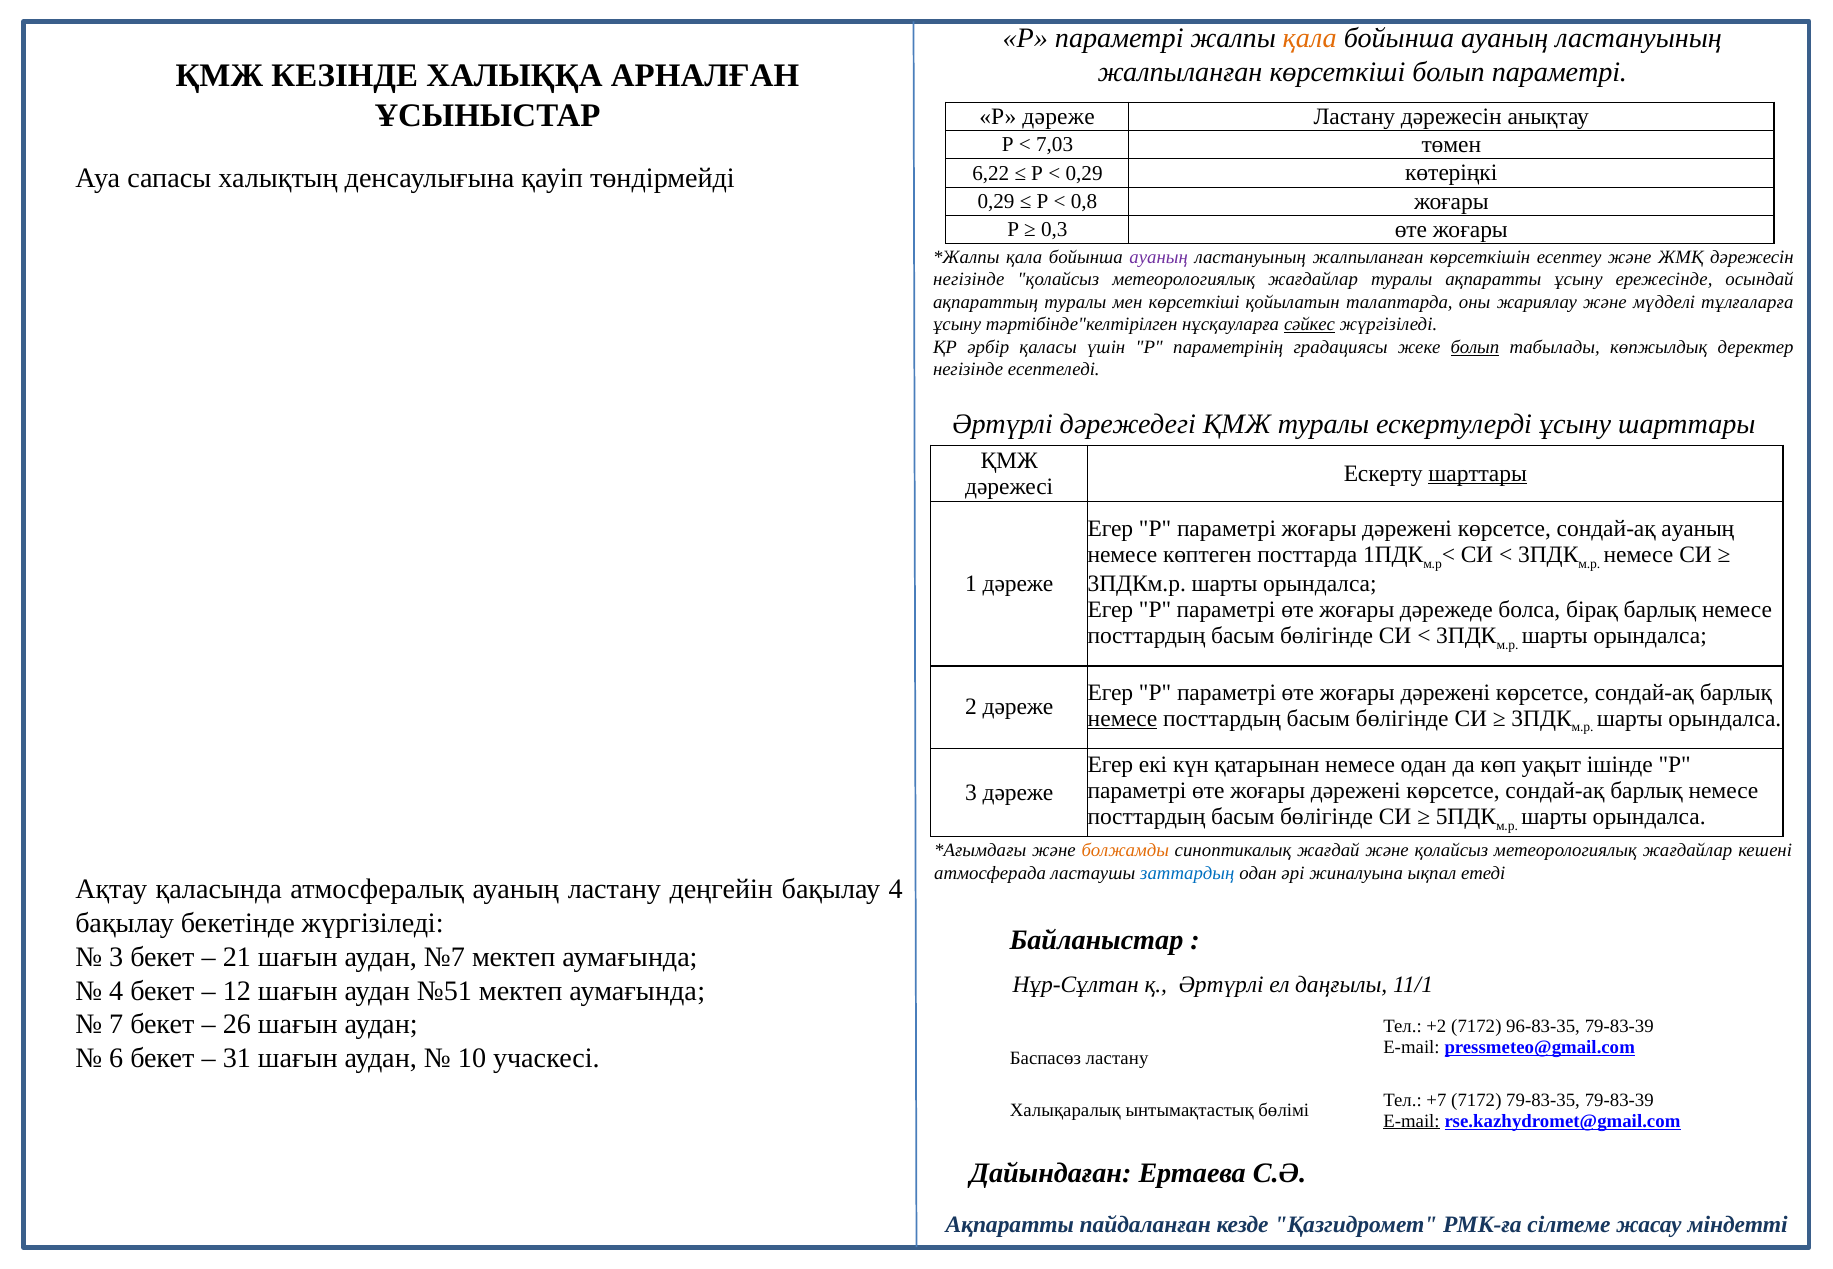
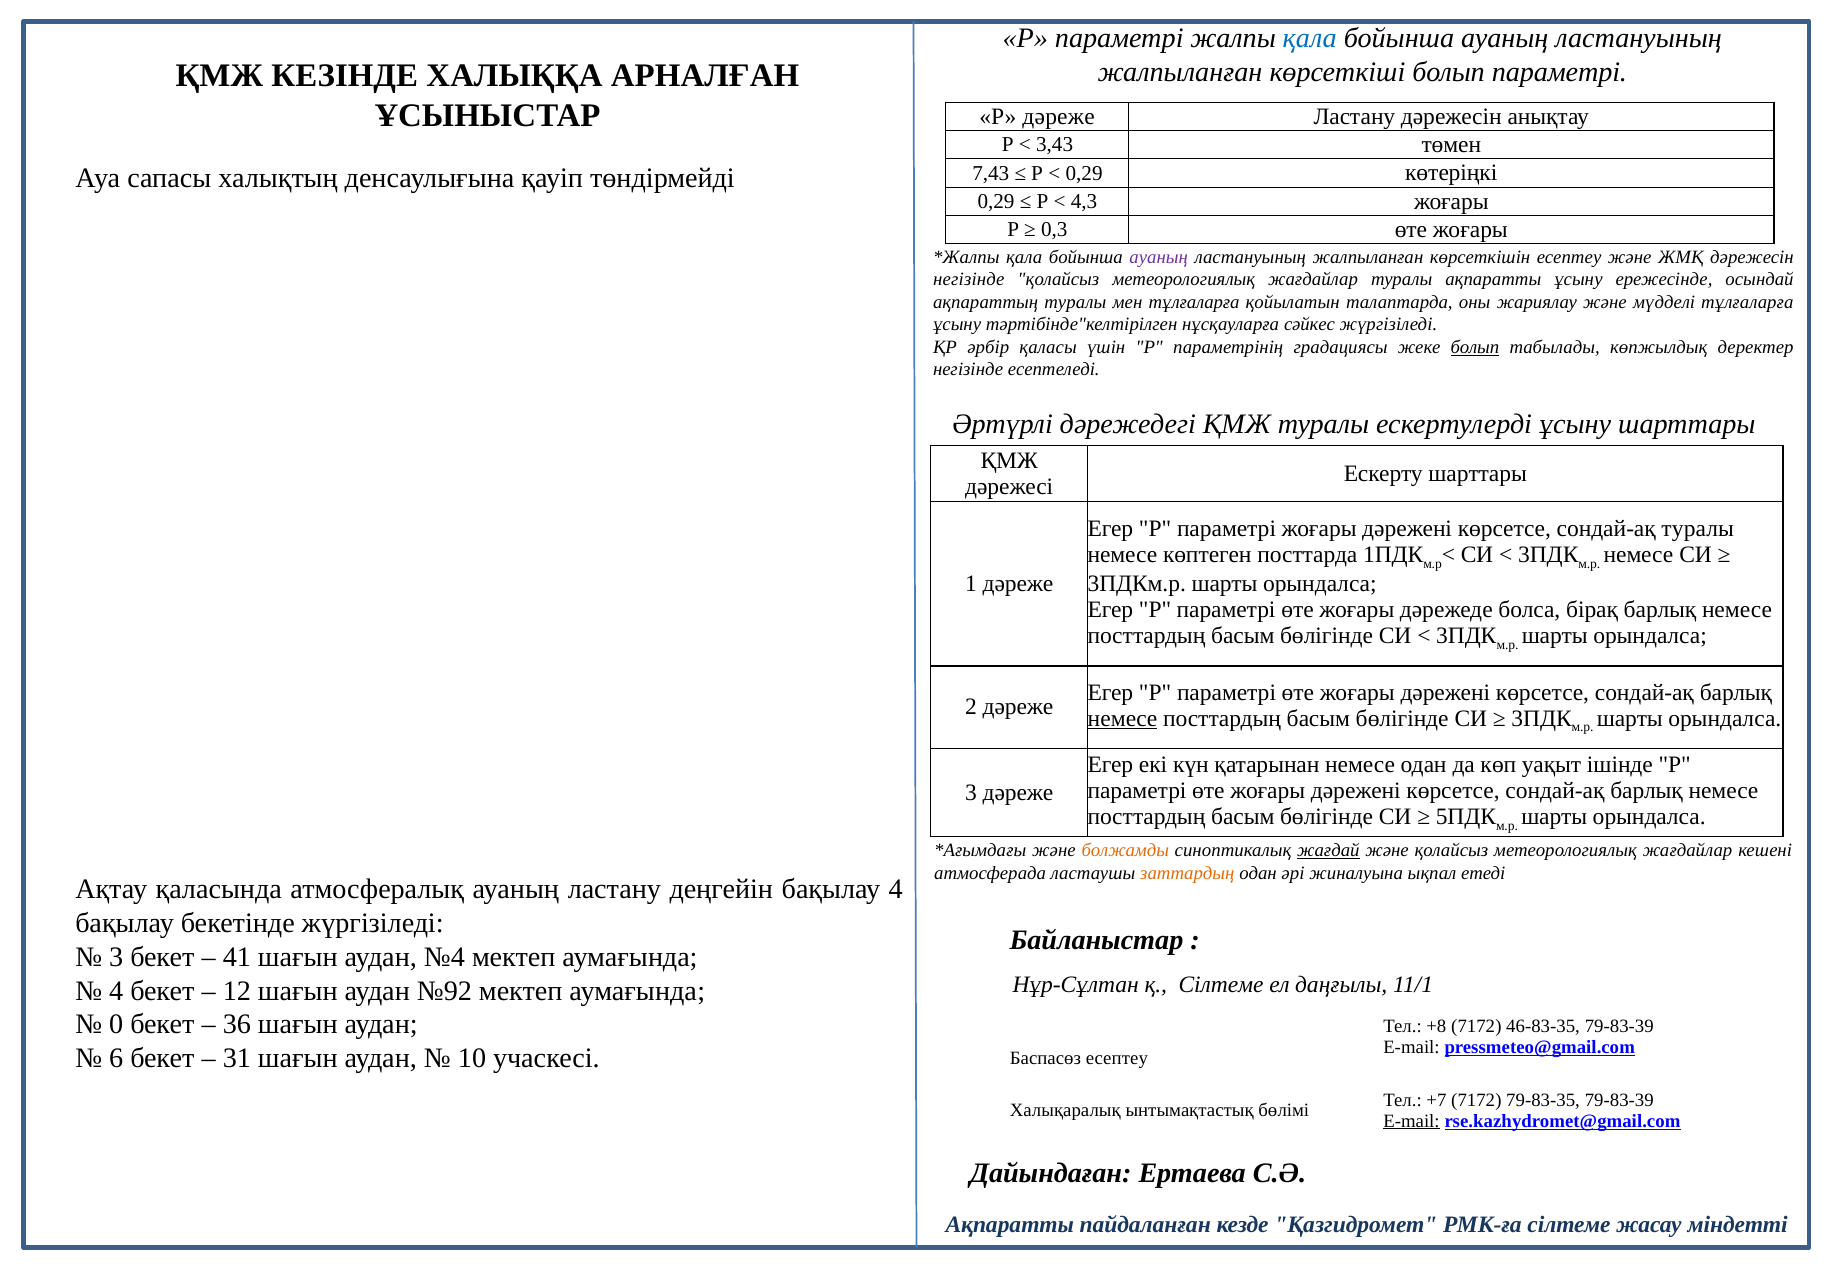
қала colour: orange -> blue (1310, 39)
7,03: 7,03 -> 3,43 (1055, 145)
6,22: 6,22 -> 7,43 (991, 173)
0,8: 0,8 -> 4,3 (1084, 202)
мен көрсеткіші: көрсеткіші -> тұлғаларға (1194, 302)
сәйкес underline: present -> none (1309, 325)
шарттары underline: present -> none (1478, 474)
сондай-ақ ауаның: ауаның -> туралы (1698, 528)
жағдай underline: none -> present (1328, 851)
заттардың colour: blue -> orange (1187, 873)
21: 21 -> 41 (237, 957)
№7: №7 -> №4 (444, 957)
қ Әртүрлі: Әртүрлі -> Сілтеме (1221, 985)
№51: №51 -> №92 (444, 991)
7: 7 -> 0 (116, 1025)
26: 26 -> 36 (237, 1025)
+2: +2 -> +8 (1436, 1027)
96-83-35: 96-83-35 -> 46-83-35 (1543, 1027)
Баспасөз ластану: ластану -> есептеу (1117, 1058)
